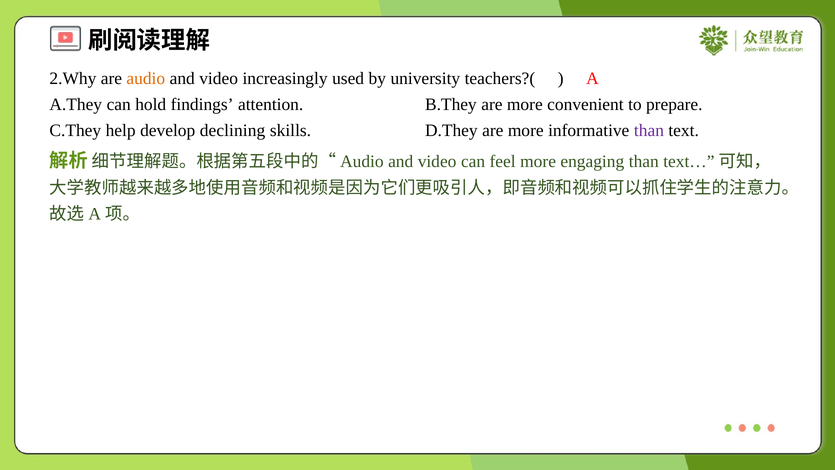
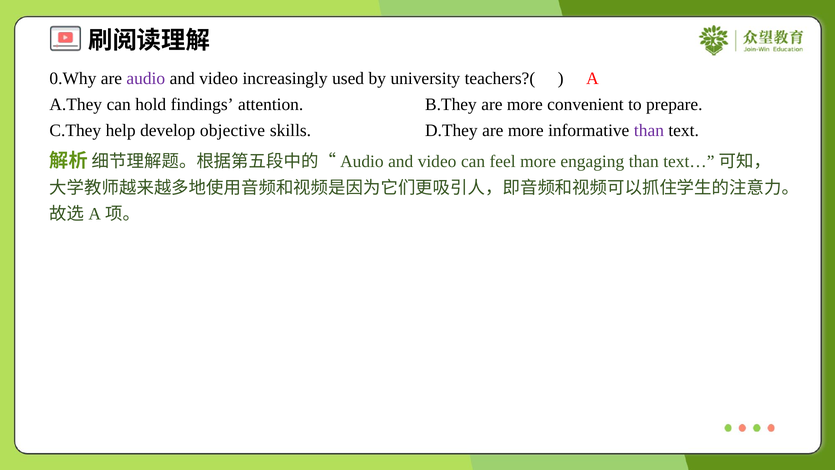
2.Why: 2.Why -> 0.Why (73, 78)
audio colour: orange -> purple (146, 78)
declining: declining -> objective (232, 130)
